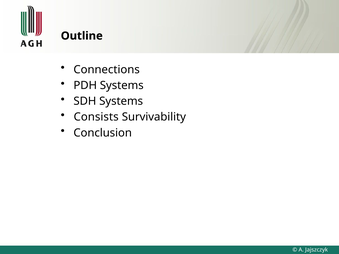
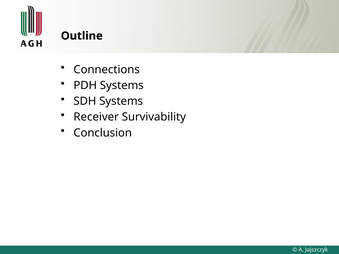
Consists: Consists -> Receiver (96, 117)
